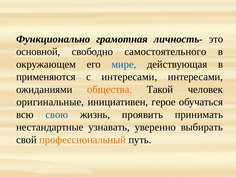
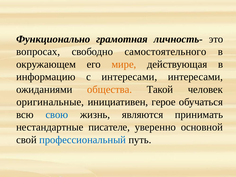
основной: основной -> вопросах (38, 52)
мире colour: blue -> orange (124, 64)
применяются: применяются -> информацию (46, 77)
проявить: проявить -> являются (143, 115)
узнавать: узнавать -> писателе (109, 127)
выбирать: выбирать -> основной (202, 127)
профессиональный colour: orange -> blue (83, 140)
